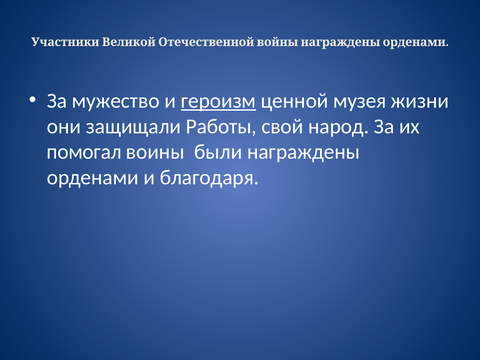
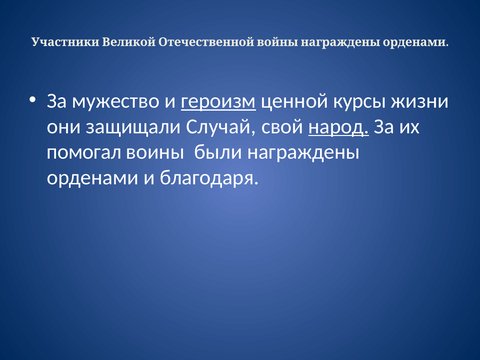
музея: музея -> курсы (360, 101)
Работы: Работы -> Случай (221, 126)
народ underline: none -> present (339, 126)
